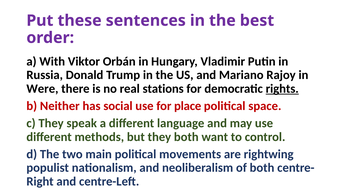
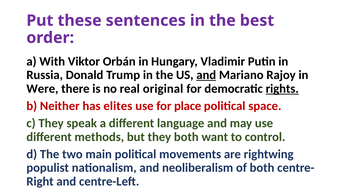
and underline: none -> present (206, 75)
stations: stations -> original (163, 88)
social: social -> elites (118, 106)
